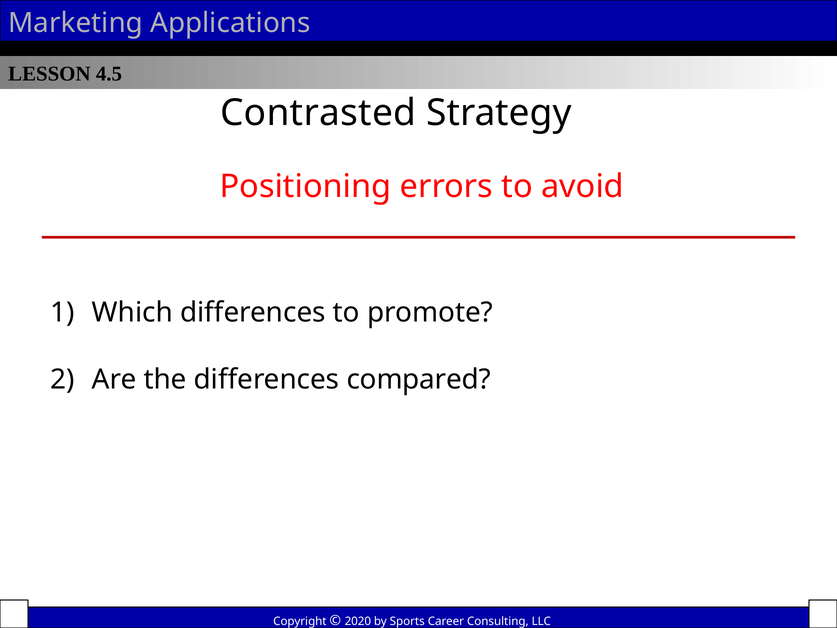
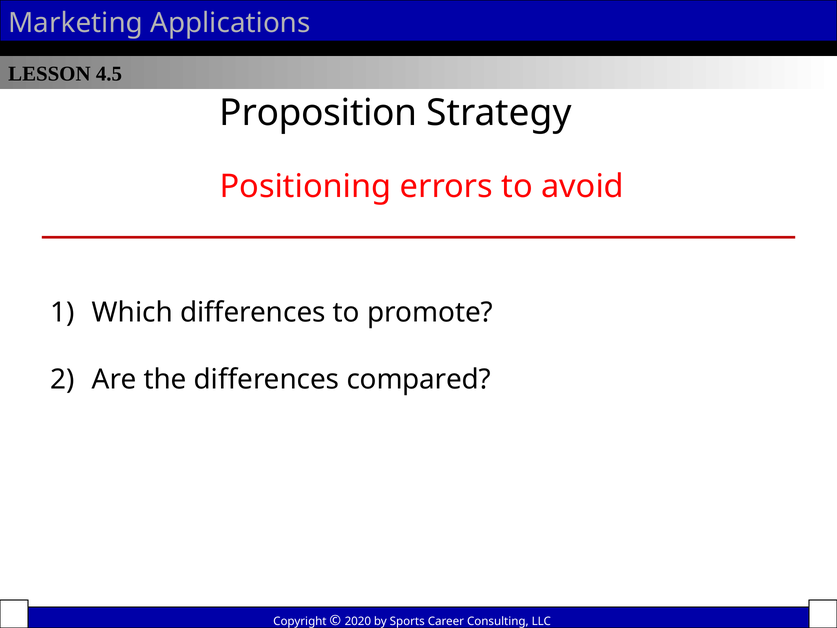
Contrasted: Contrasted -> Proposition (318, 113)
